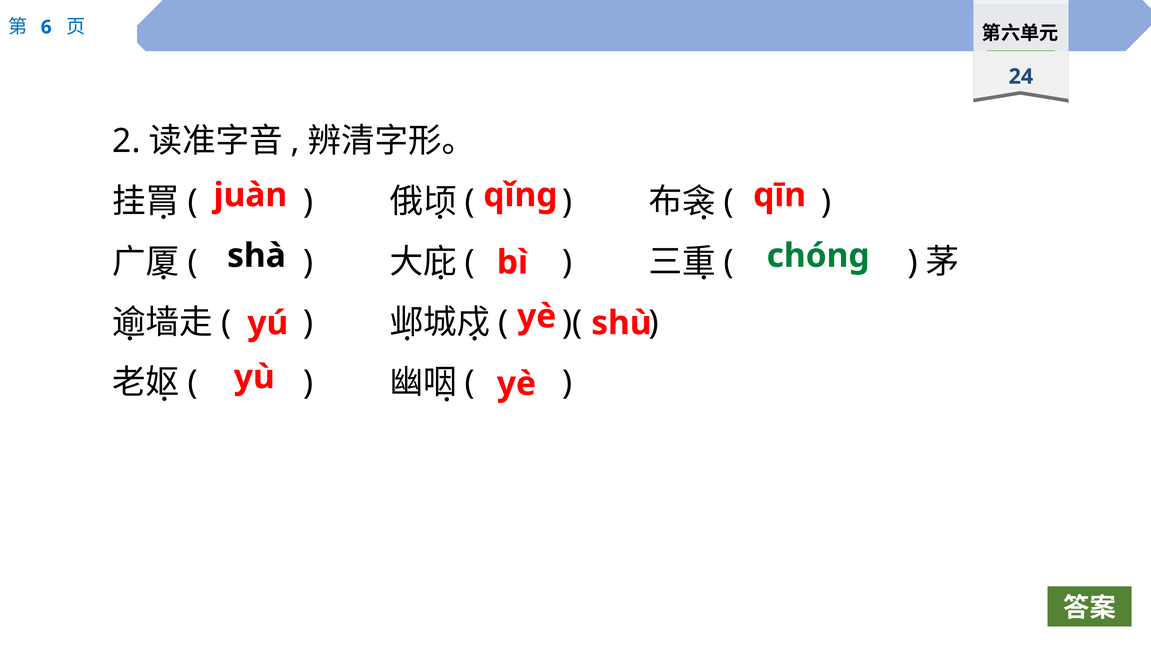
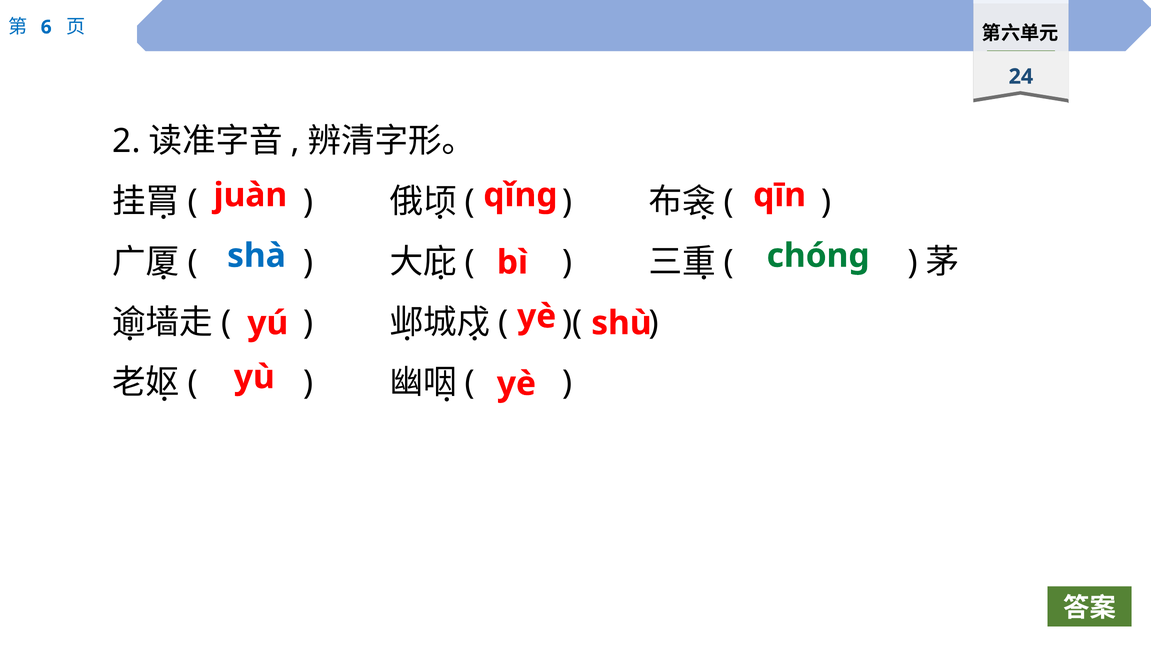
shà colour: black -> blue (256, 256)
